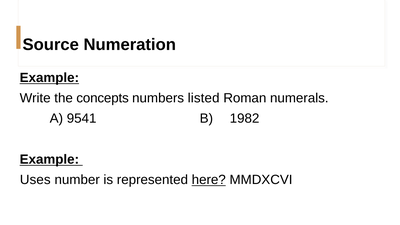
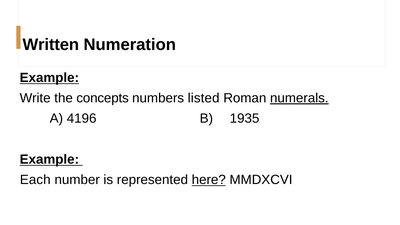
Source: Source -> Written (51, 45)
numerals underline: none -> present (299, 98)
9541: 9541 -> 4196 (82, 119)
1982: 1982 -> 1935 (245, 119)
Uses: Uses -> Each (35, 180)
